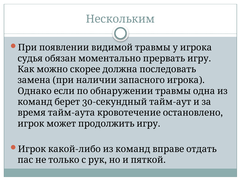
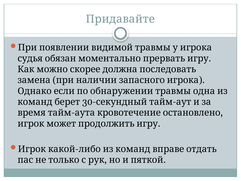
Нескольким: Нескольким -> Придавайте (120, 19)
